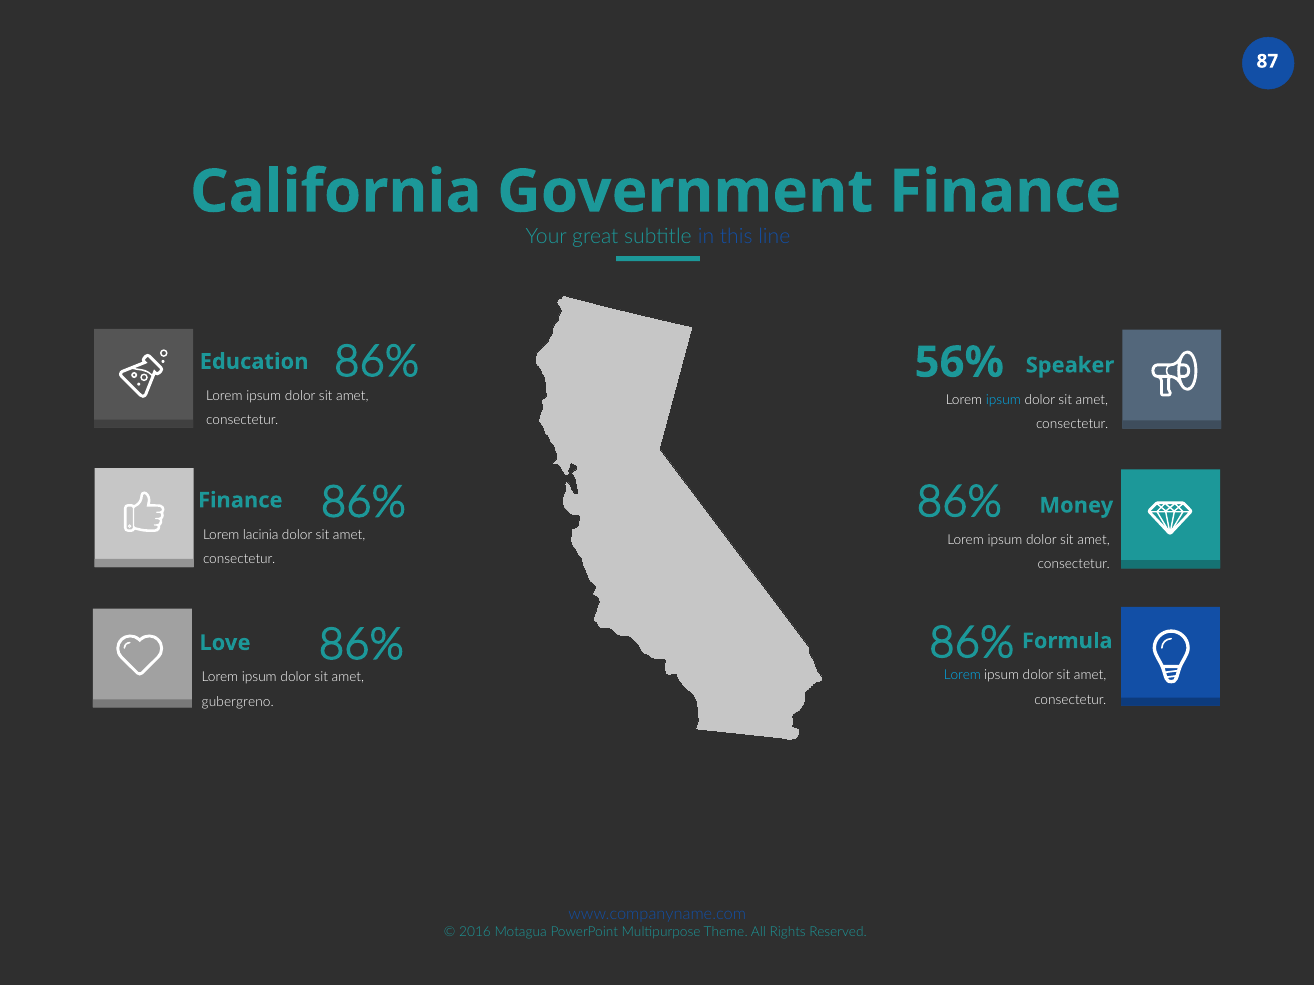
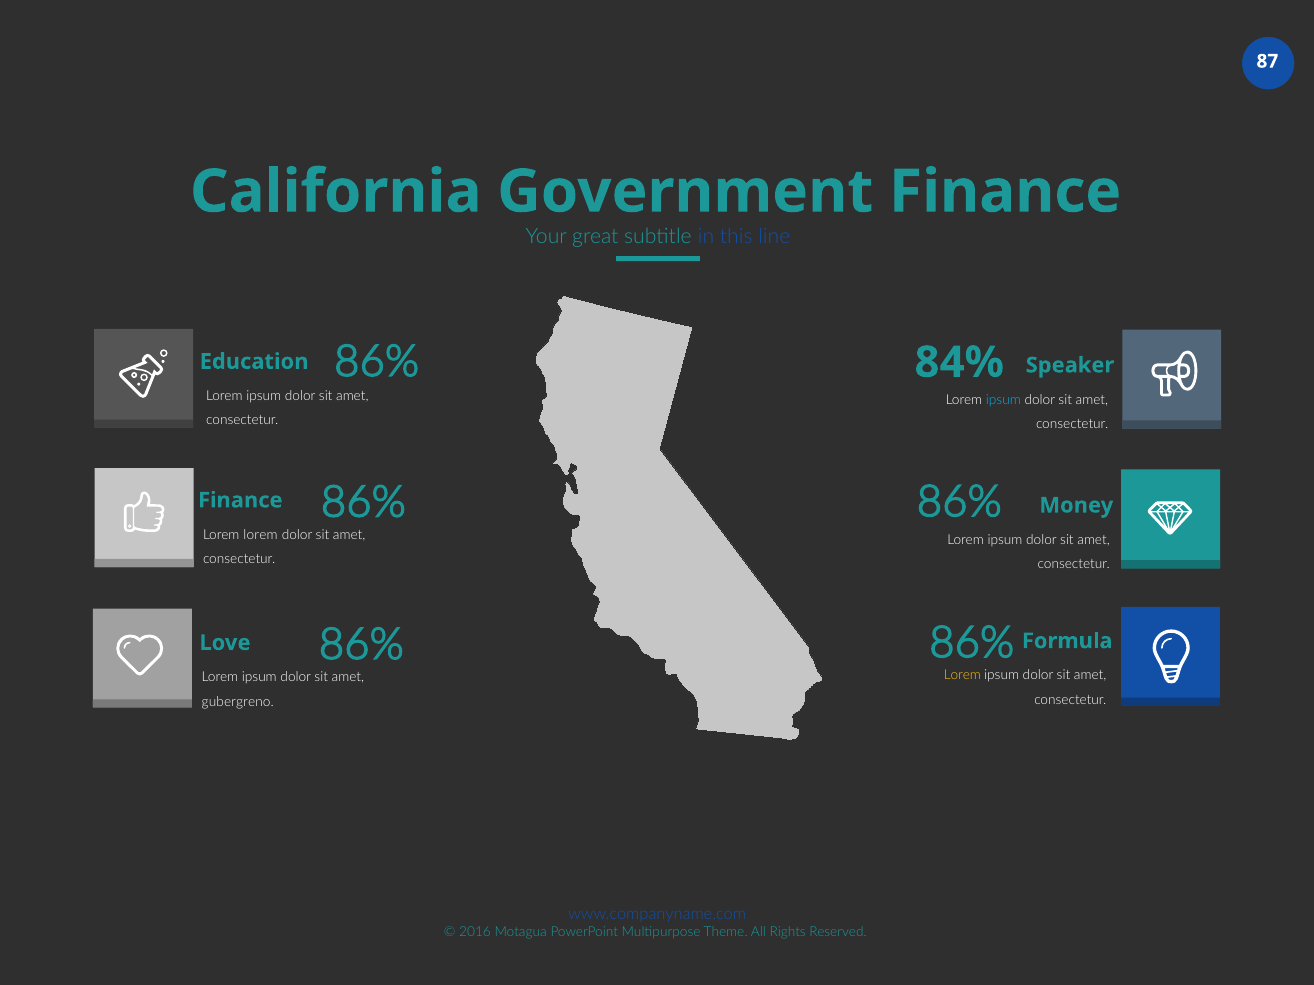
56%: 56% -> 84% (959, 363)
Lorem lacinia: lacinia -> lorem (261, 535)
Lorem colour: light blue -> yellow (962, 676)
